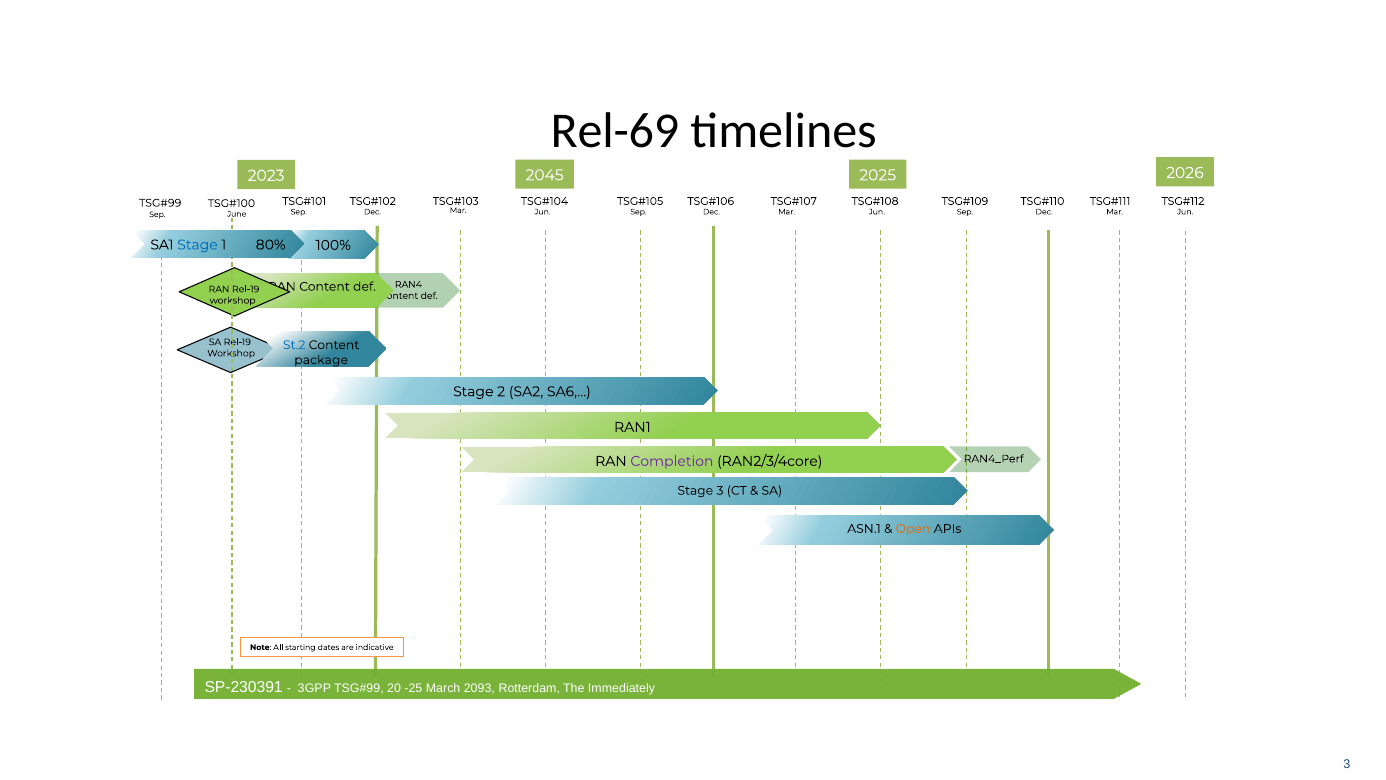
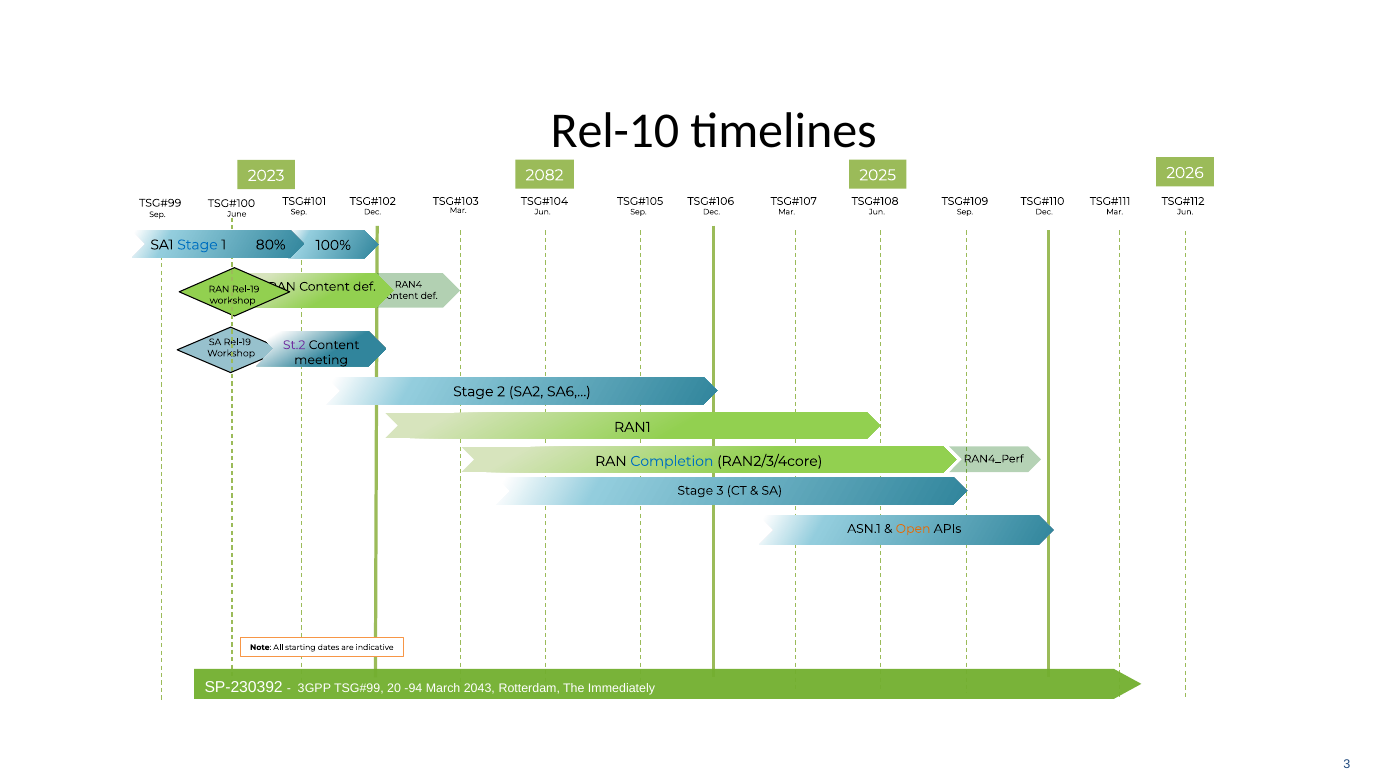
Rel-69: Rel-69 -> Rel-10 (615, 131)
2045: 2045 -> 2082 (545, 175)
St.2 colour: blue -> purple (294, 345)
package: package -> meeting (321, 360)
Completion colour: purple -> blue (672, 461)
SP-230391: SP-230391 -> SP-230392 (244, 687)
-25: -25 -> -94 (413, 688)
2093: 2093 -> 2043 (479, 688)
